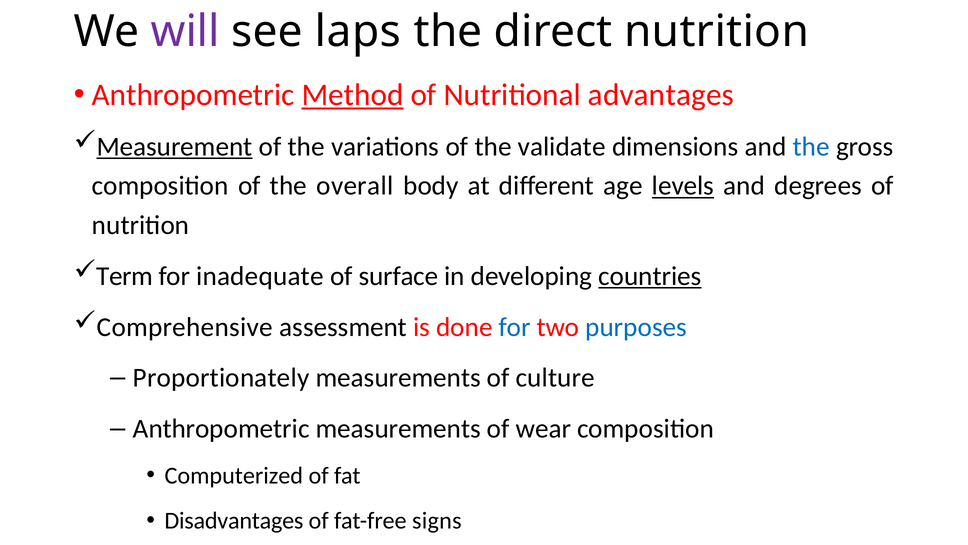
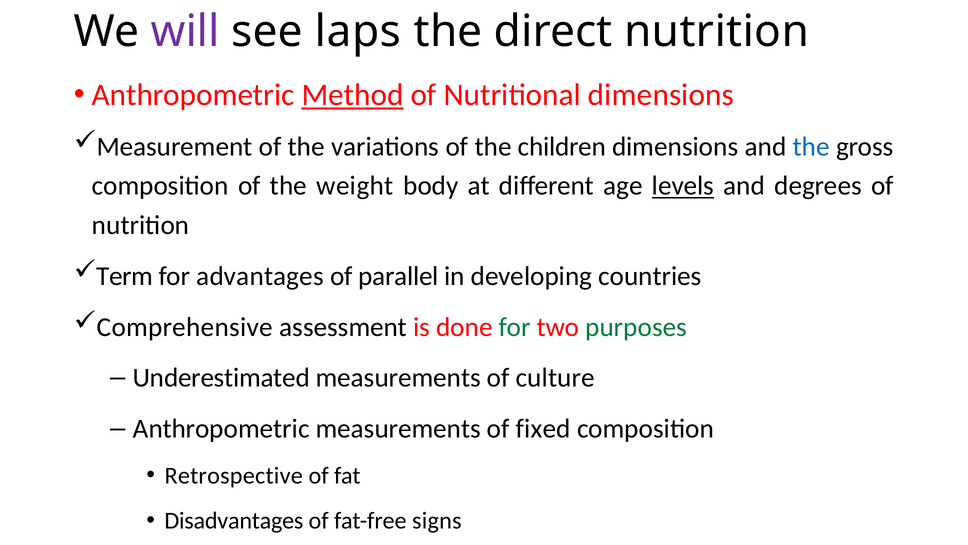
Nutritional advantages: advantages -> dimensions (661, 95)
Measurement underline: present -> none (174, 146)
validate: validate -> children (562, 146)
overall: overall -> weight (355, 186)
inadequate: inadequate -> advantages (260, 276)
surface: surface -> parallel (399, 276)
countries underline: present -> none (650, 276)
for colour: blue -> green (515, 327)
purposes colour: blue -> green (636, 327)
Proportionately: Proportionately -> Underestimated (221, 378)
wear: wear -> fixed (543, 429)
Computerized: Computerized -> Retrospective (234, 475)
